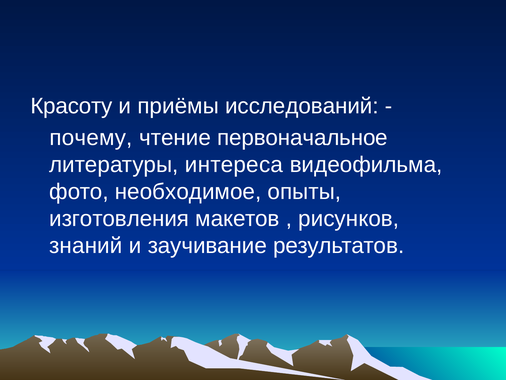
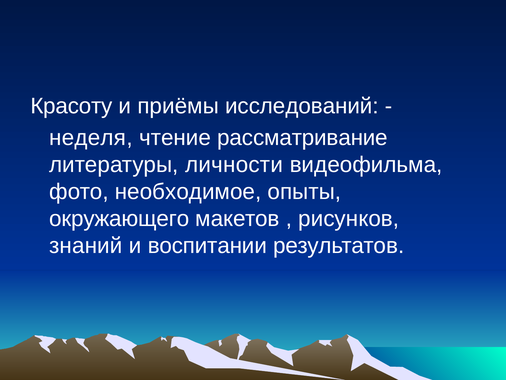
почему: почему -> неделя (91, 138)
первоначальное: первоначальное -> рассматривание (303, 138)
интереса: интереса -> личности (234, 165)
изготовления: изготовления -> окружающего (119, 219)
заучивание: заучивание -> воспитании (207, 246)
